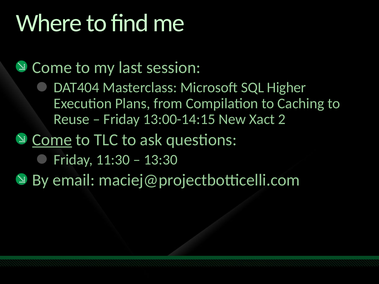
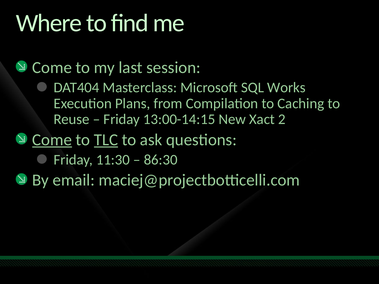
Higher: Higher -> Works (286, 88)
TLC underline: none -> present (106, 140)
13:30: 13:30 -> 86:30 (161, 160)
